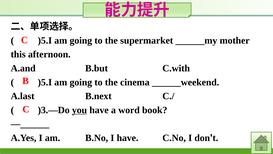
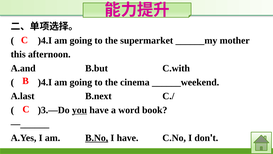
)5.I: )5.I -> )4.I (45, 40)
)5.I: )5.I -> )4.I (45, 82)
B.No underline: none -> present (97, 137)
